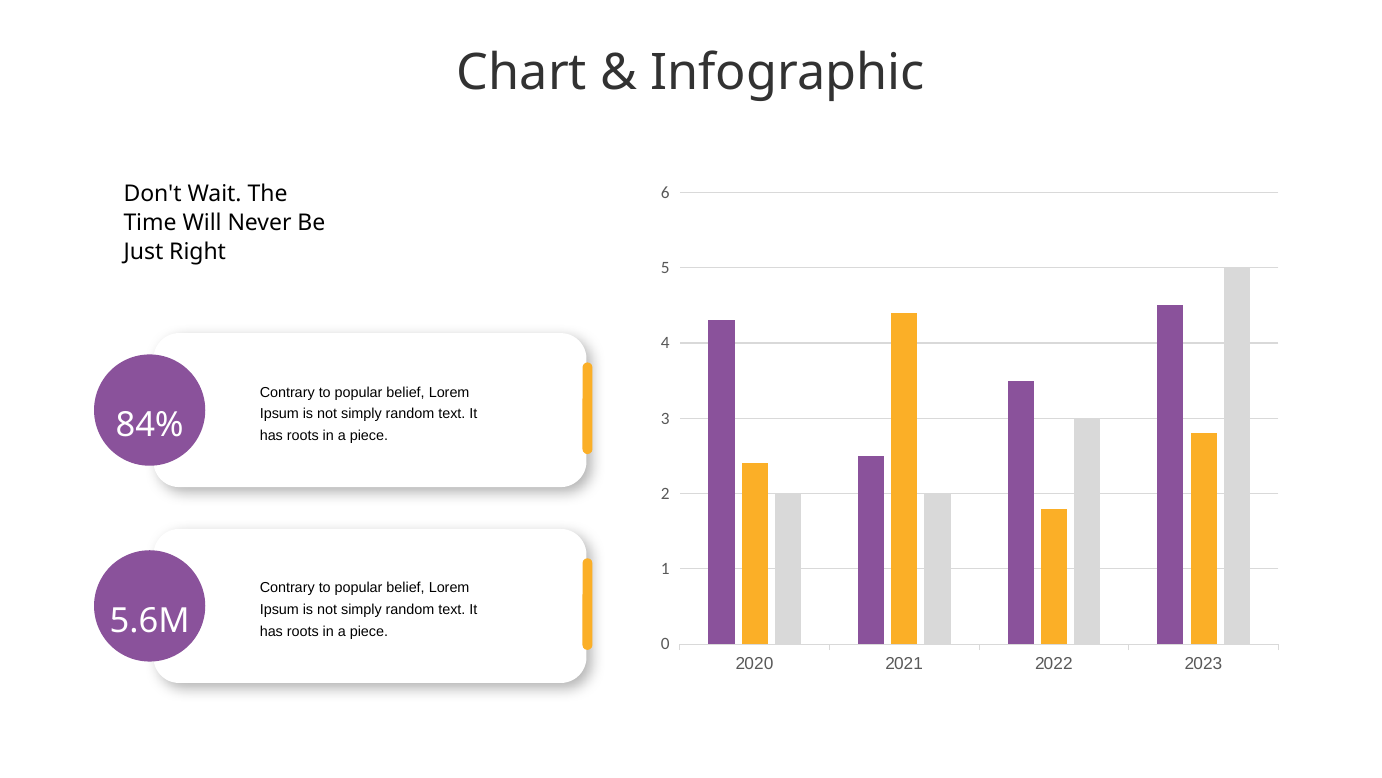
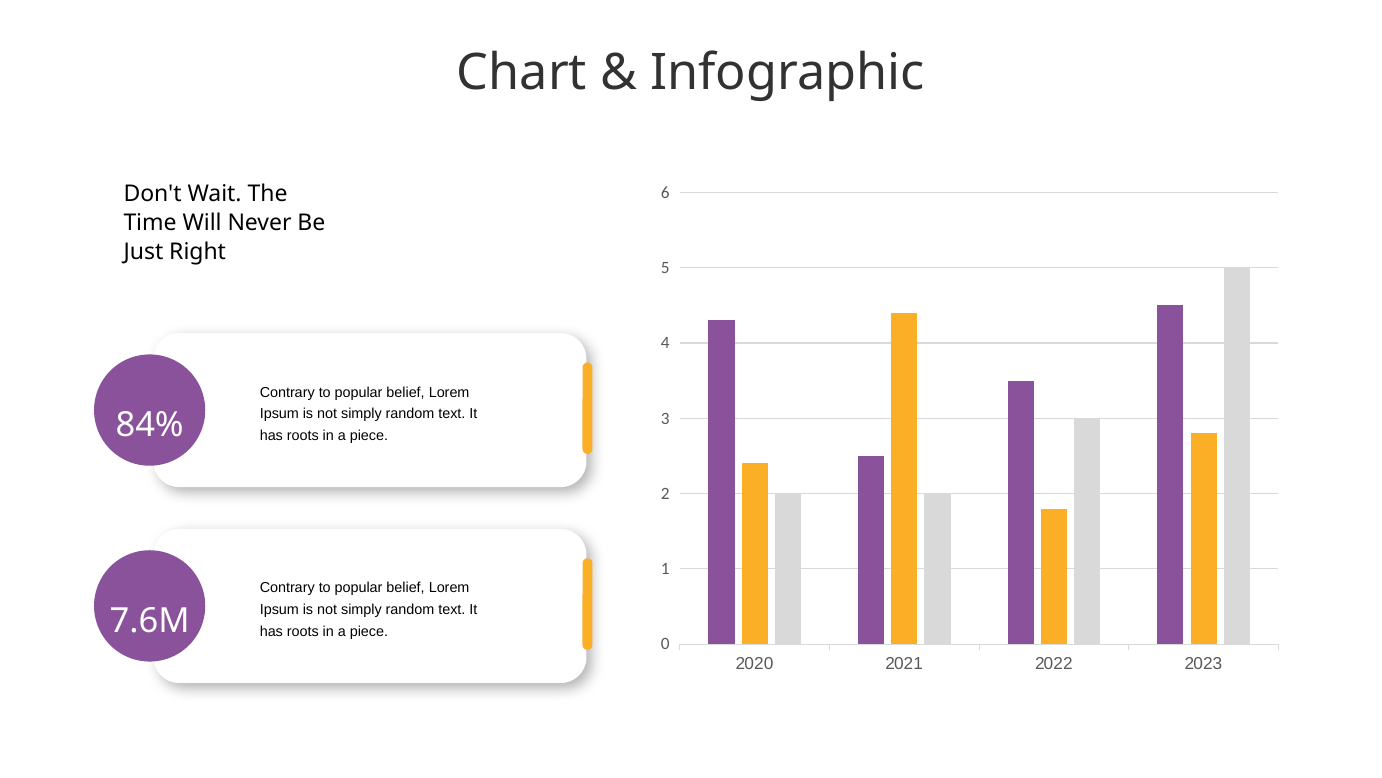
5.6M: 5.6M -> 7.6M (150, 621)
